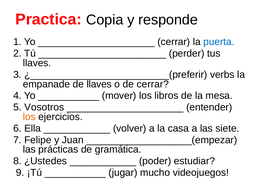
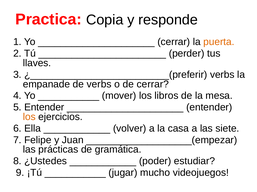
puerta colour: blue -> orange (219, 42)
de llaves: llaves -> verbs (99, 84)
5 Vosotros: Vosotros -> Entender (44, 108)
